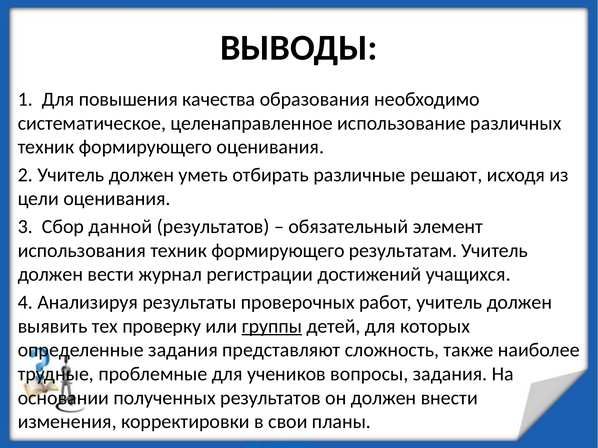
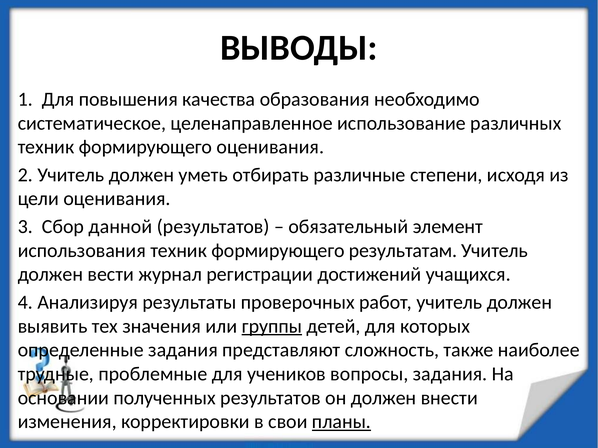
решают: решают -> степени (446, 175)
проверку: проверку -> значения (162, 327)
планы underline: none -> present (341, 422)
